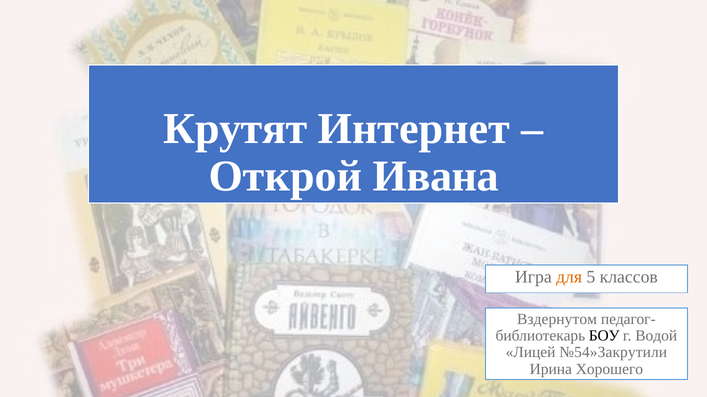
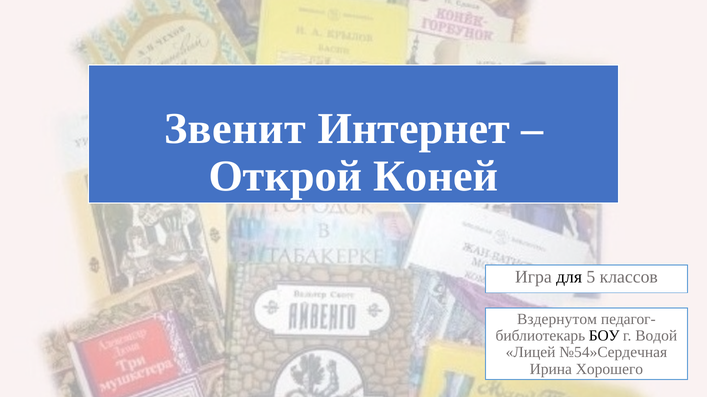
Крутят: Крутят -> Звенит (235, 129)
Ивана: Ивана -> Коней (436, 177)
для colour: orange -> black (569, 277)
№54»Закрутили: №54»Закрутили -> №54»Сердечная (613, 353)
